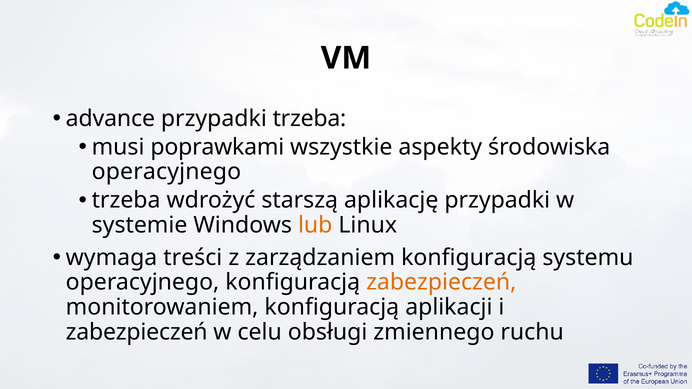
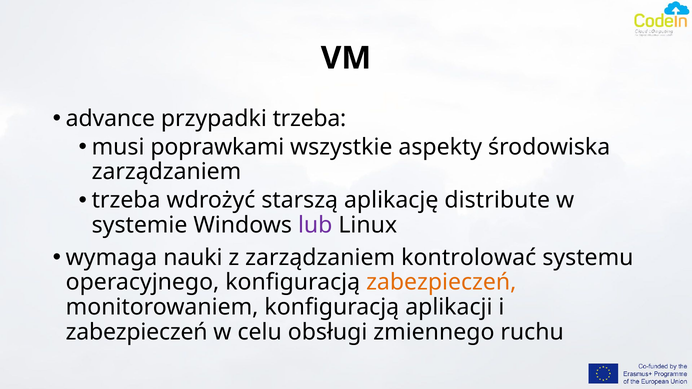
operacyjnego: operacyjnego -> zarządzaniem (166, 172)
aplikację przypadki: przypadki -> distribute (497, 201)
lub colour: orange -> purple (315, 225)
treści: treści -> nauki (193, 258)
zarządzaniem konfiguracją: konfiguracją -> kontrolować (469, 258)
